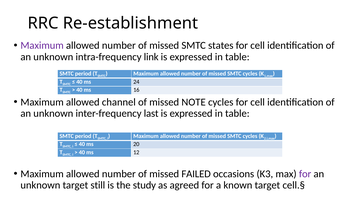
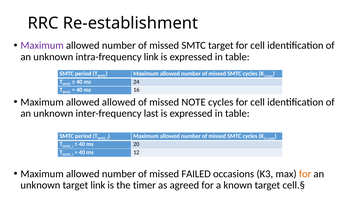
SMTC states: states -> target (221, 46)
allowed channel: channel -> allowed (119, 102)
for colour: purple -> orange (305, 174)
target still: still -> link (98, 185)
study: study -> timer (144, 185)
